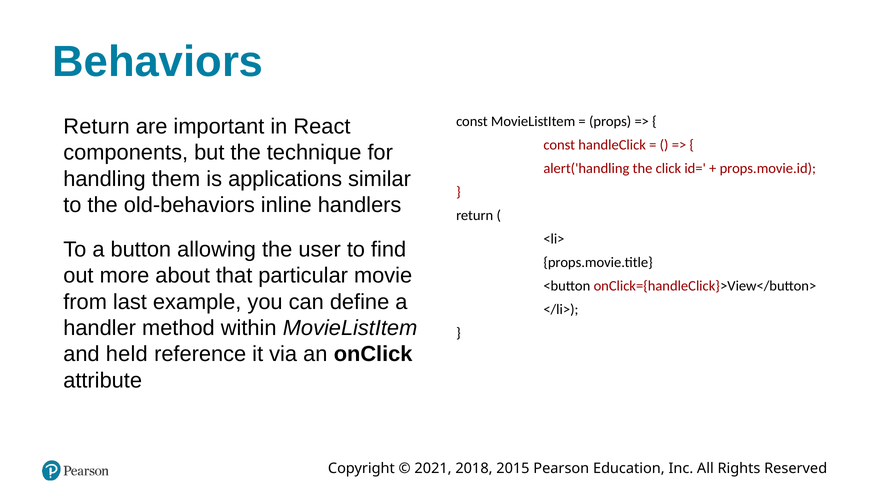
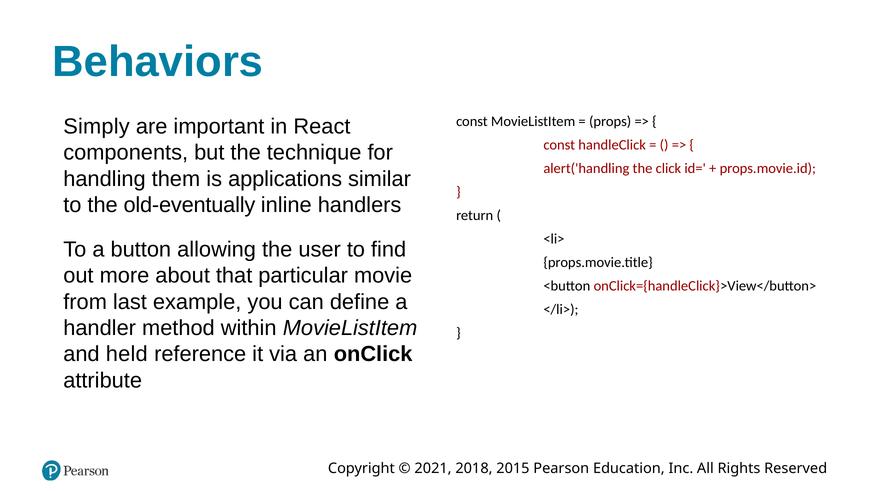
Return: Return -> Simply (97, 127)
old-behaviors: old-behaviors -> old-eventually (189, 205)
